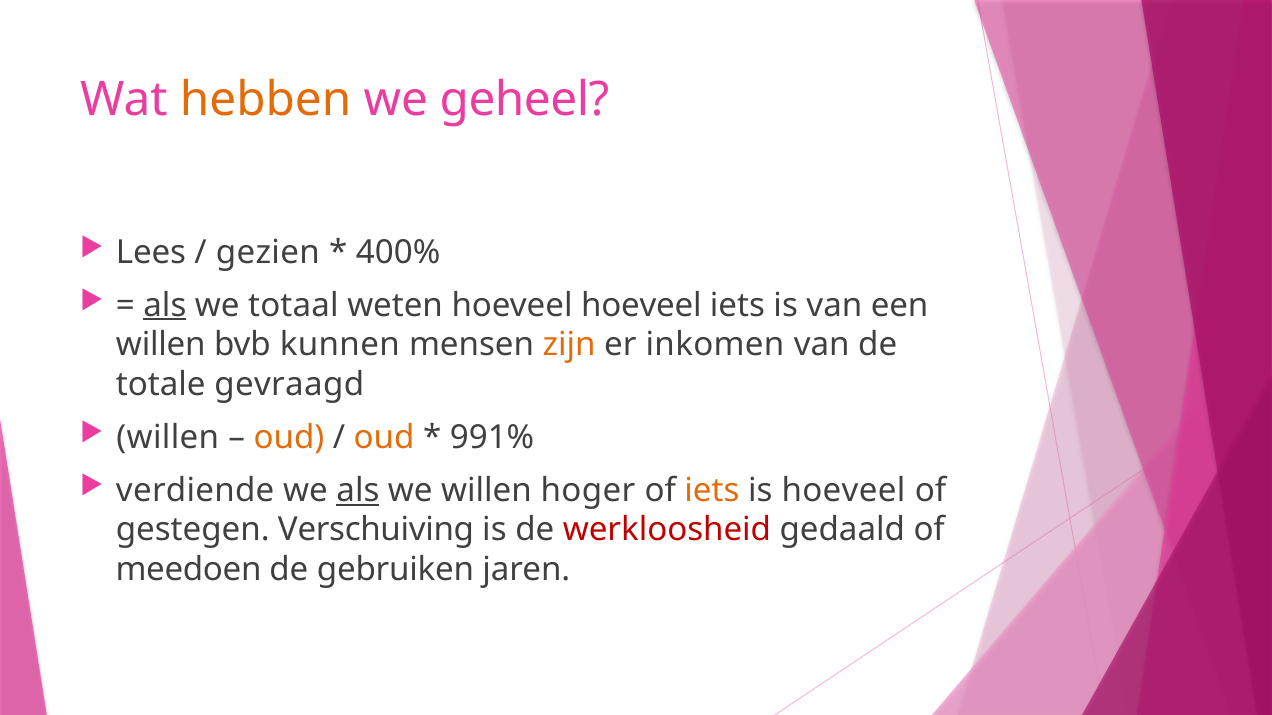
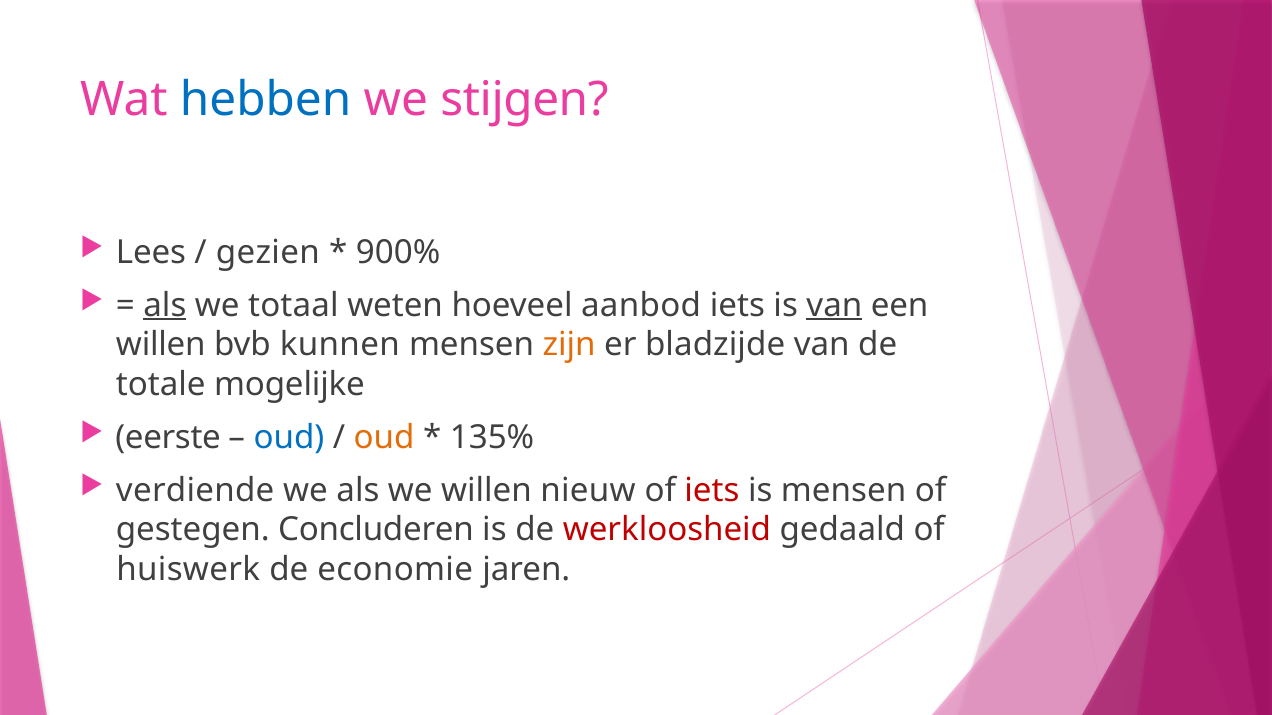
hebben colour: orange -> blue (266, 100)
geheel: geheel -> stijgen (524, 100)
400%: 400% -> 900% (398, 252)
hoeveel hoeveel: hoeveel -> aanbod (641, 305)
van underline: none -> present (834, 305)
inkomen: inkomen -> bladzijde (715, 345)
gevraagd: gevraagd -> mogelijke (289, 385)
willen: willen -> eerste (168, 438)
oud colour: orange -> blue (289, 438)
991%: 991% -> 135% (492, 438)
als underline: present -> none (358, 491)
hoger: hoger -> nieuw (588, 491)
iets colour: orange -> red (712, 491)
is hoeveel: hoeveel -> mensen (844, 491)
Verschuiving: Verschuiving -> Concluderen (376, 530)
meedoen: meedoen -> huiswerk (188, 570)
gebruiken: gebruiken -> economie (395, 570)
